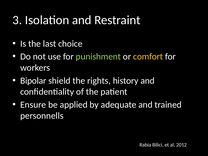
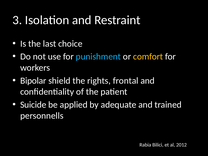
punishment colour: light green -> light blue (98, 57)
history: history -> frontal (126, 81)
Ensure: Ensure -> Suicide (33, 105)
